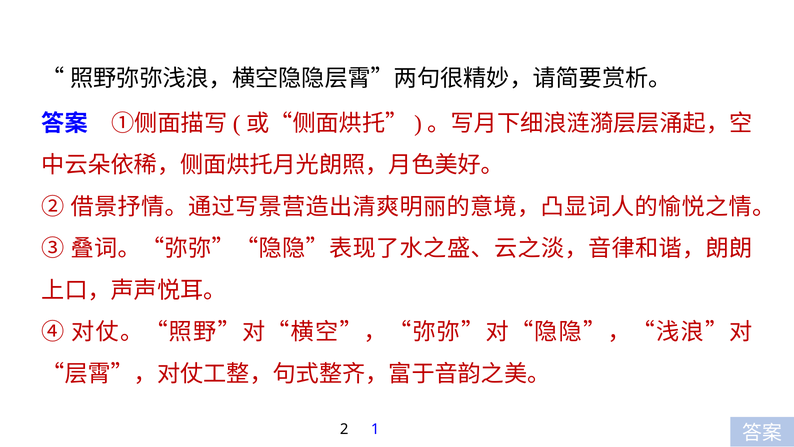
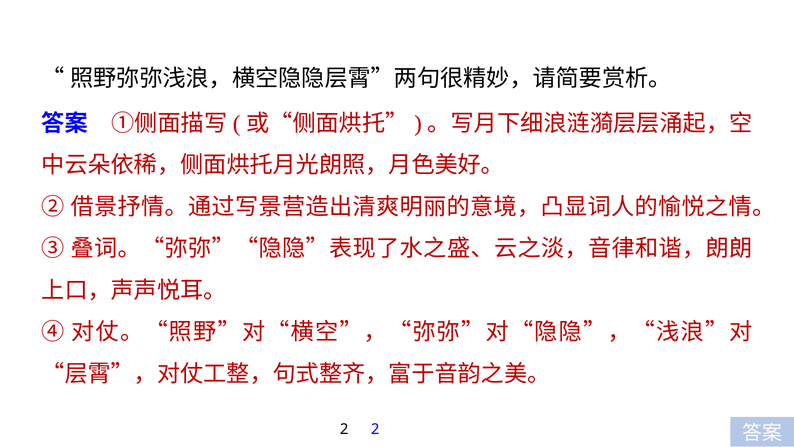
2 1: 1 -> 2 (375, 429)
